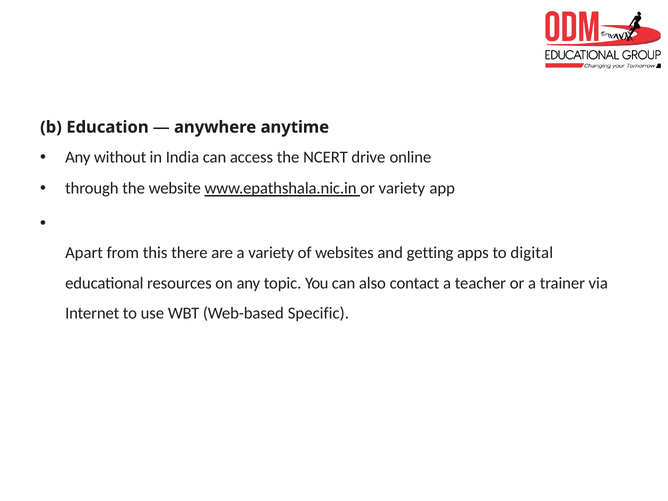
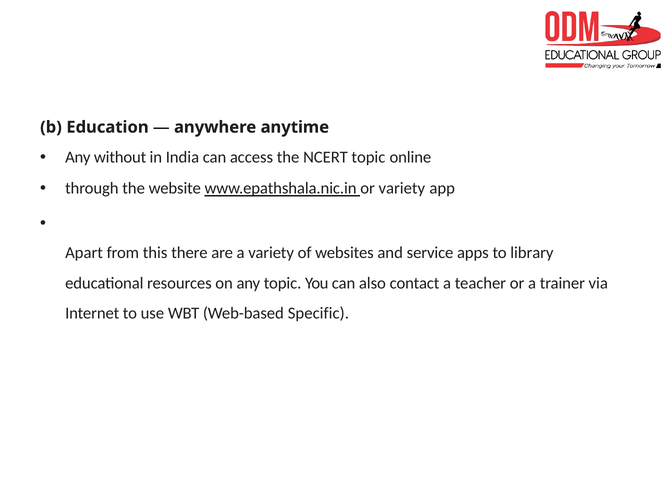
NCERT drive: drive -> topic (368, 157)
getting: getting -> service (430, 253)
digital: digital -> library (532, 253)
